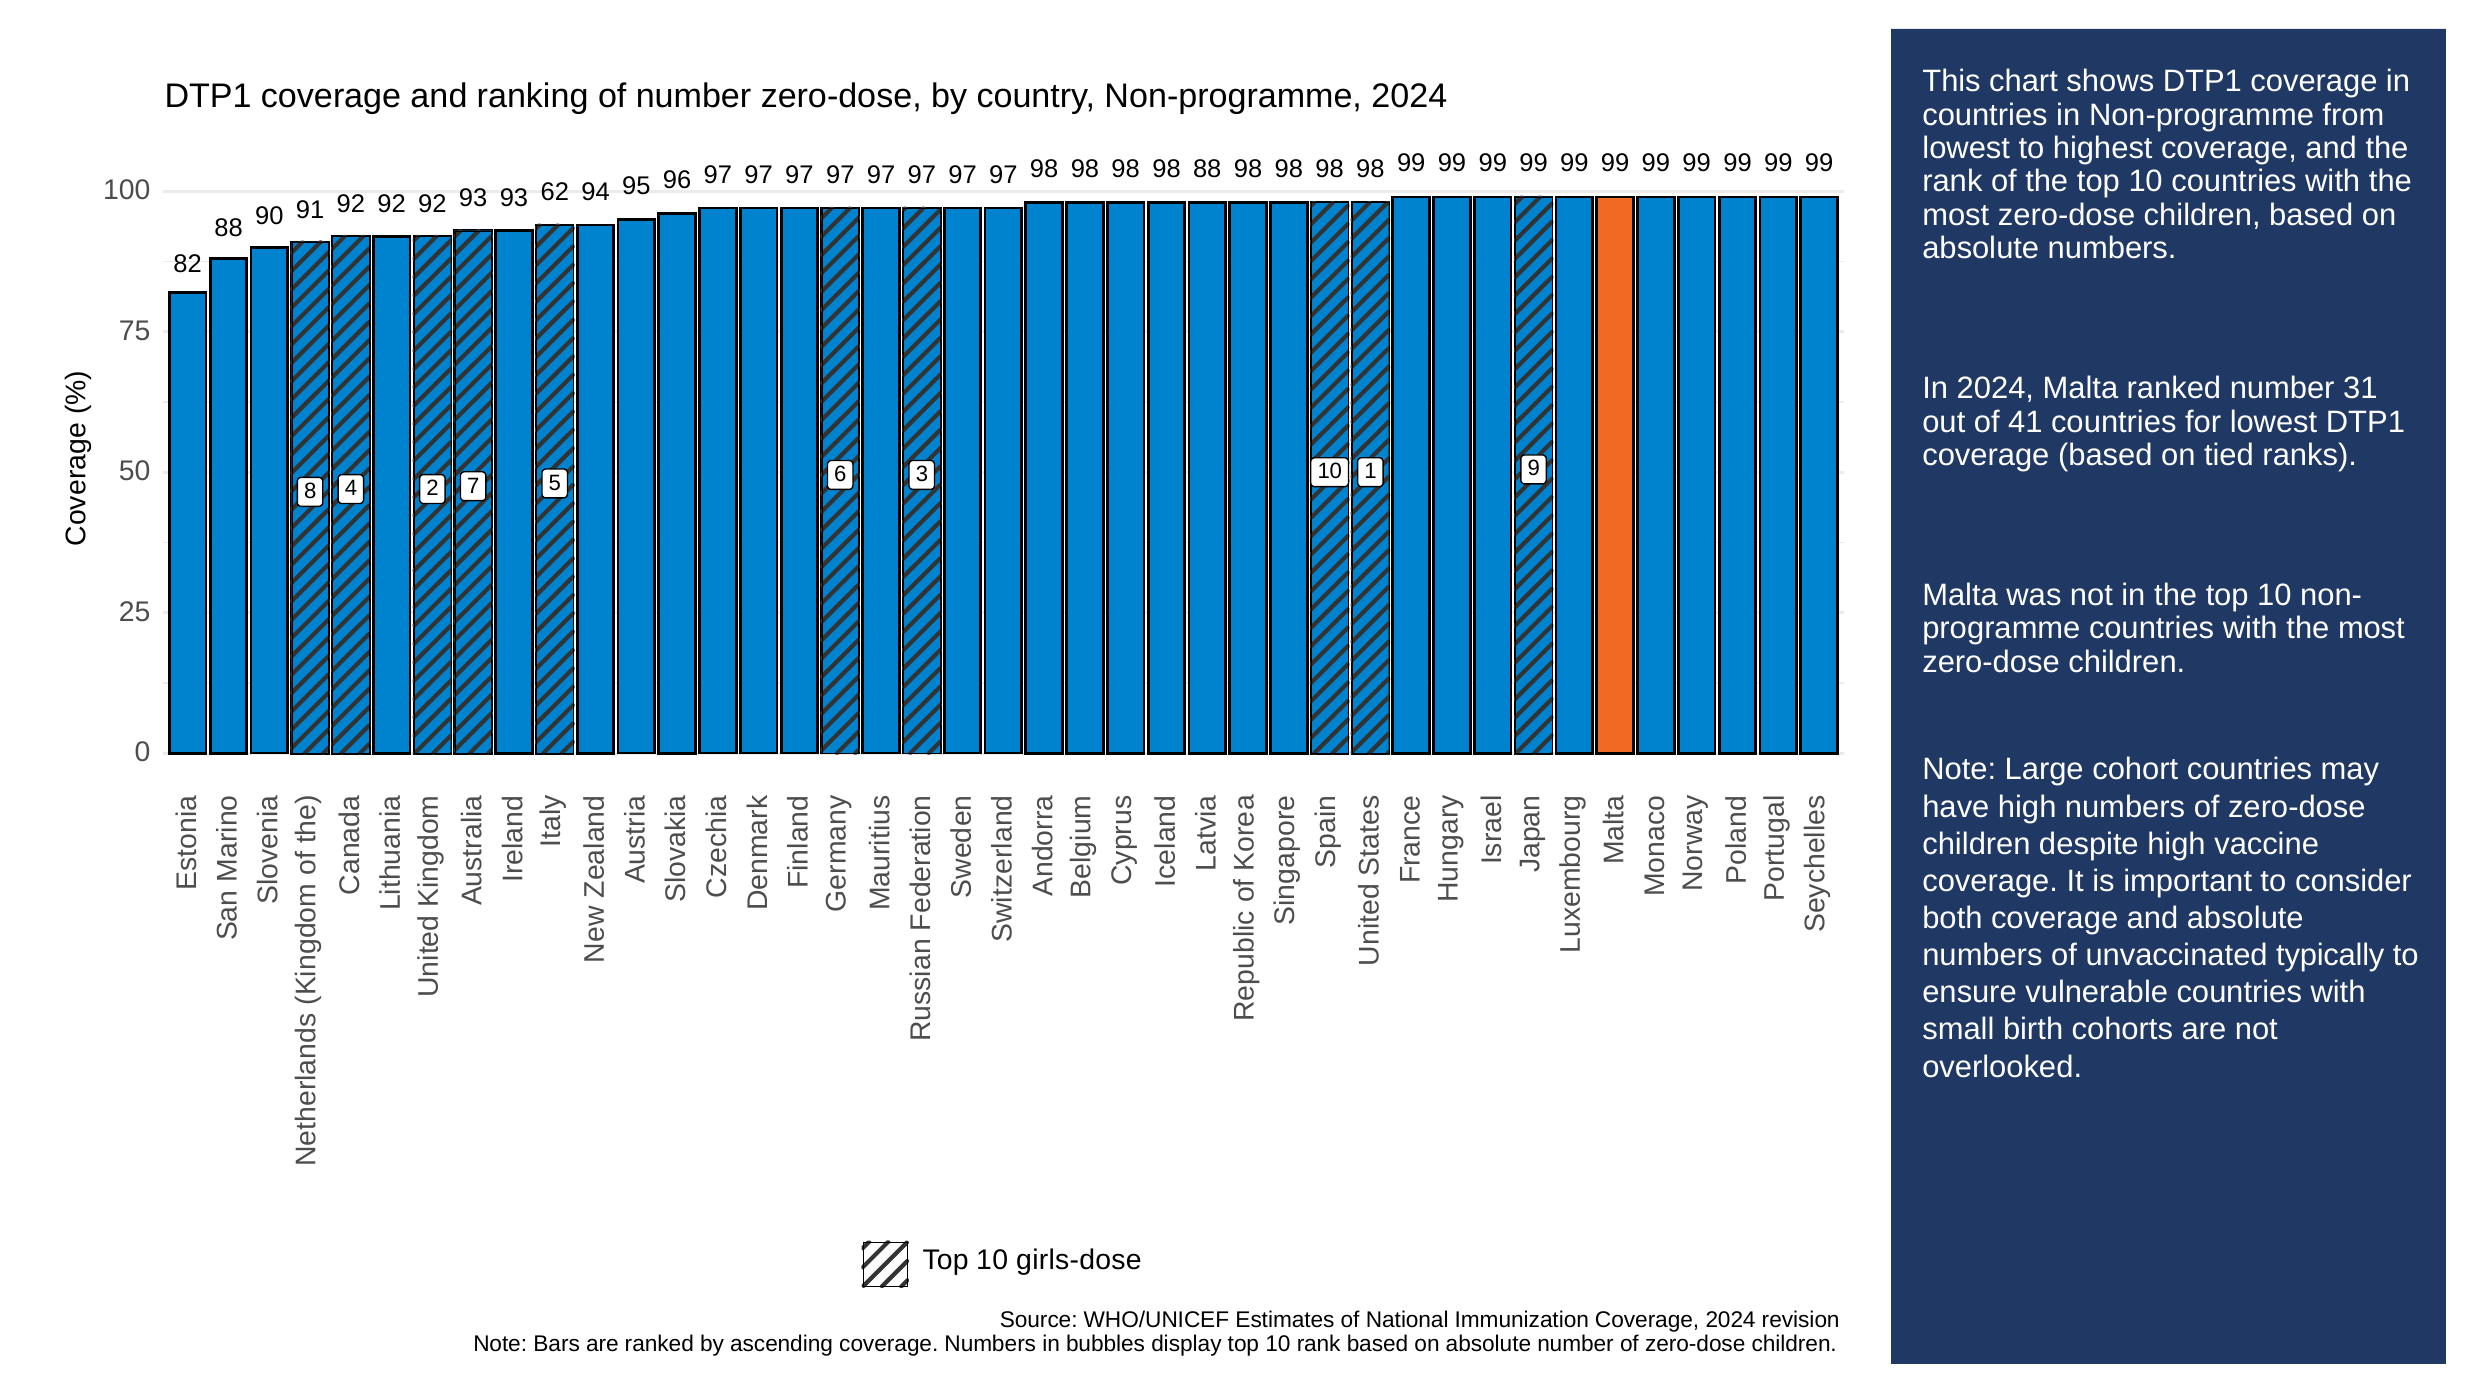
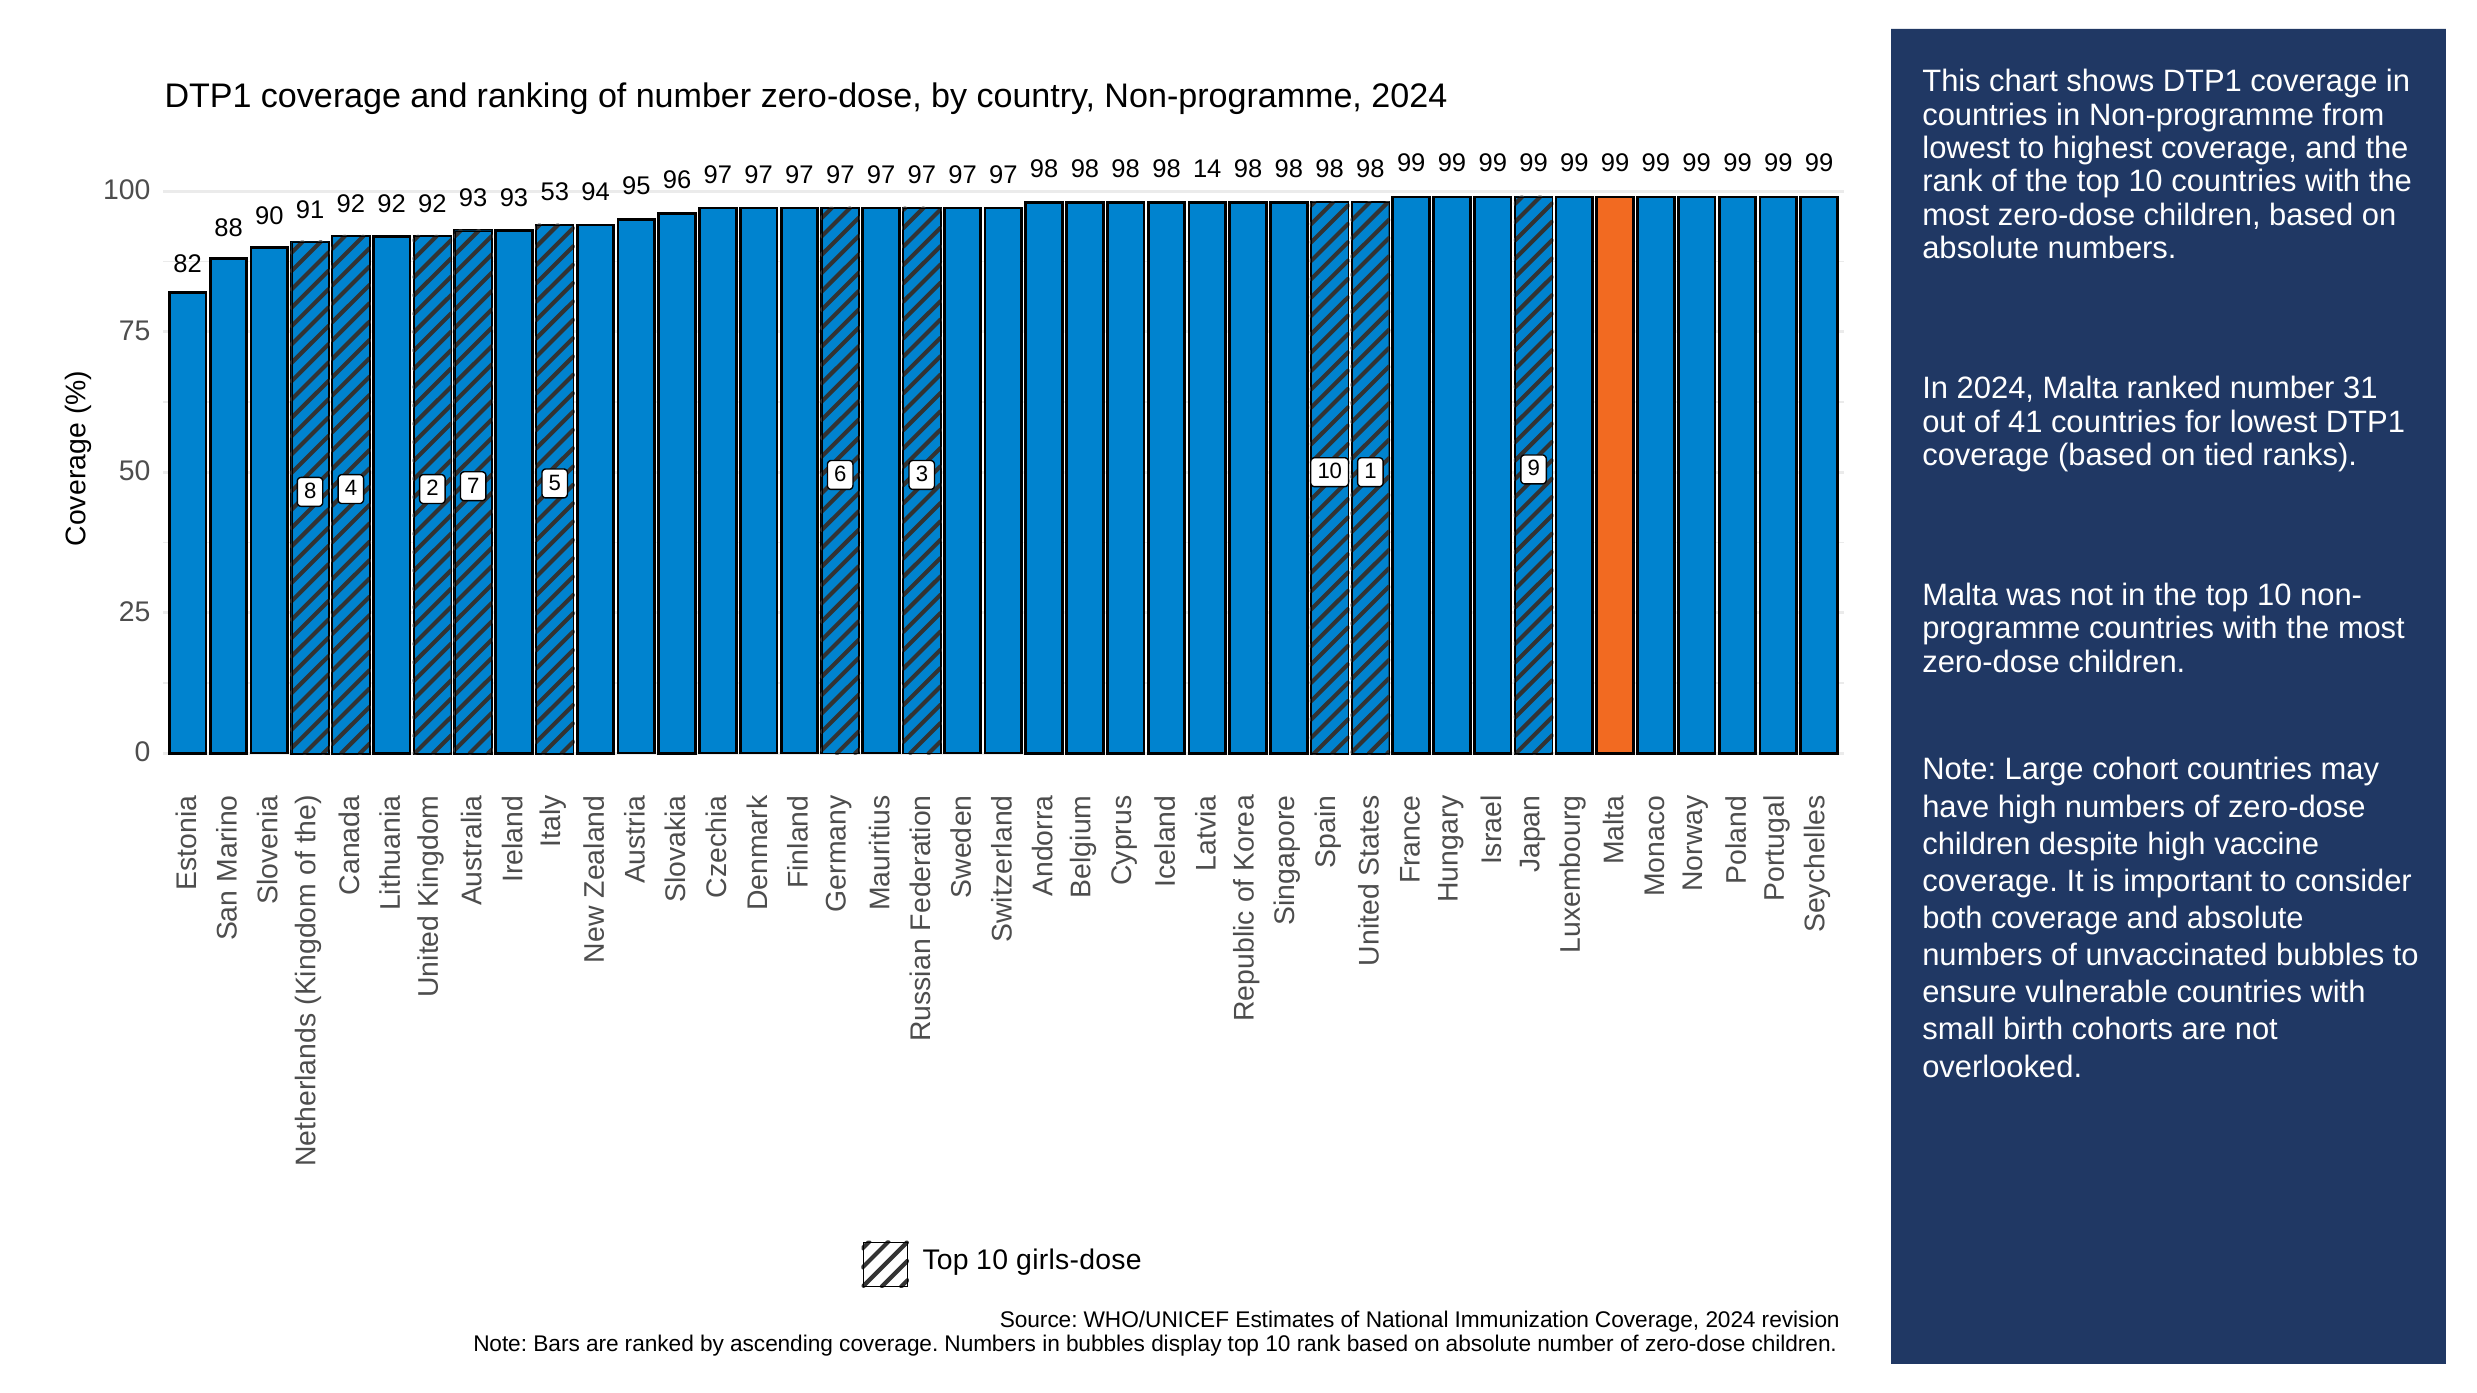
98 88: 88 -> 14 (1207, 169)
62: 62 -> 53 (555, 192)
unvaccinated typically: typically -> bubbles (2330, 956)
